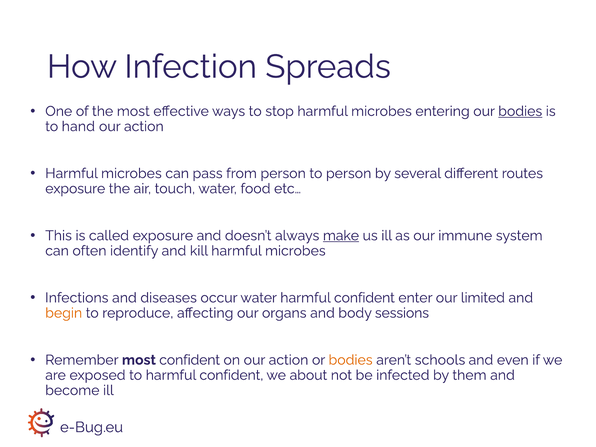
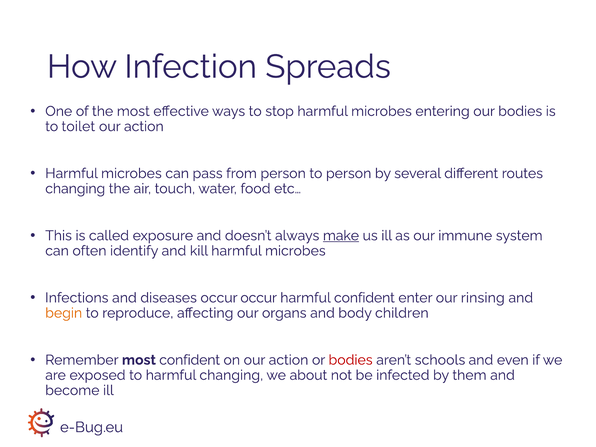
bodies underline: present -> none (520, 111)
hand: hand -> toilet (78, 126)
exposure: exposure -> changing (75, 189)
occur water: water -> occur (259, 298)
limited: limited -> rinsing (483, 298)
sessions: sessions -> children (402, 313)
bodies colour: orange -> red (351, 360)
to harmful confident: confident -> changing (231, 375)
